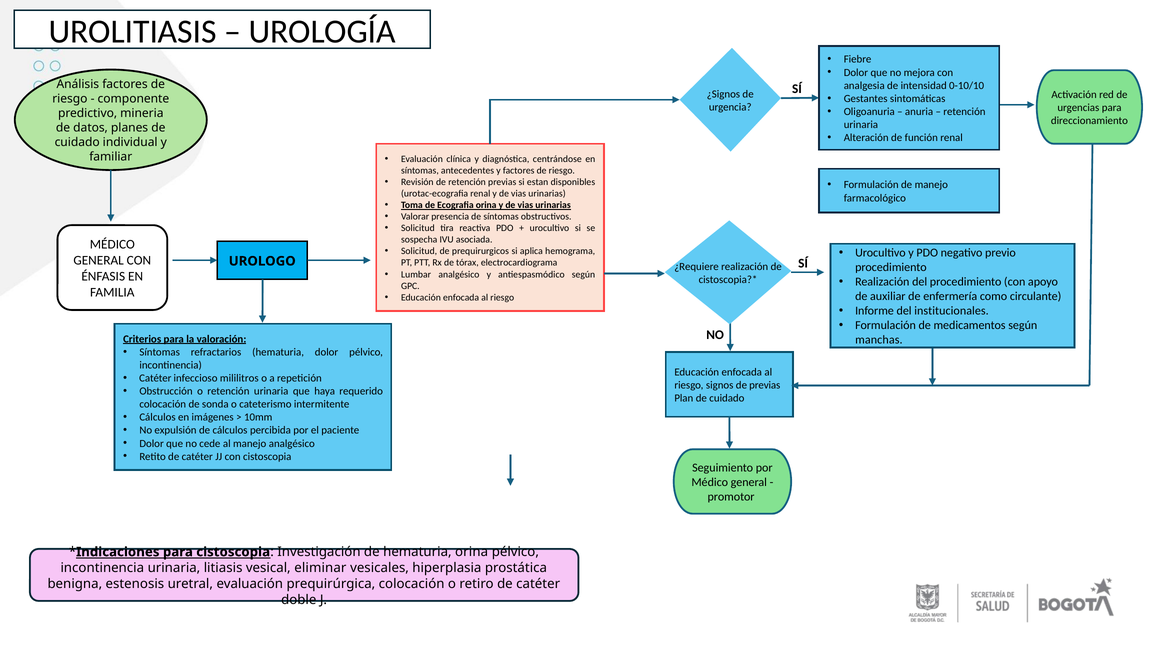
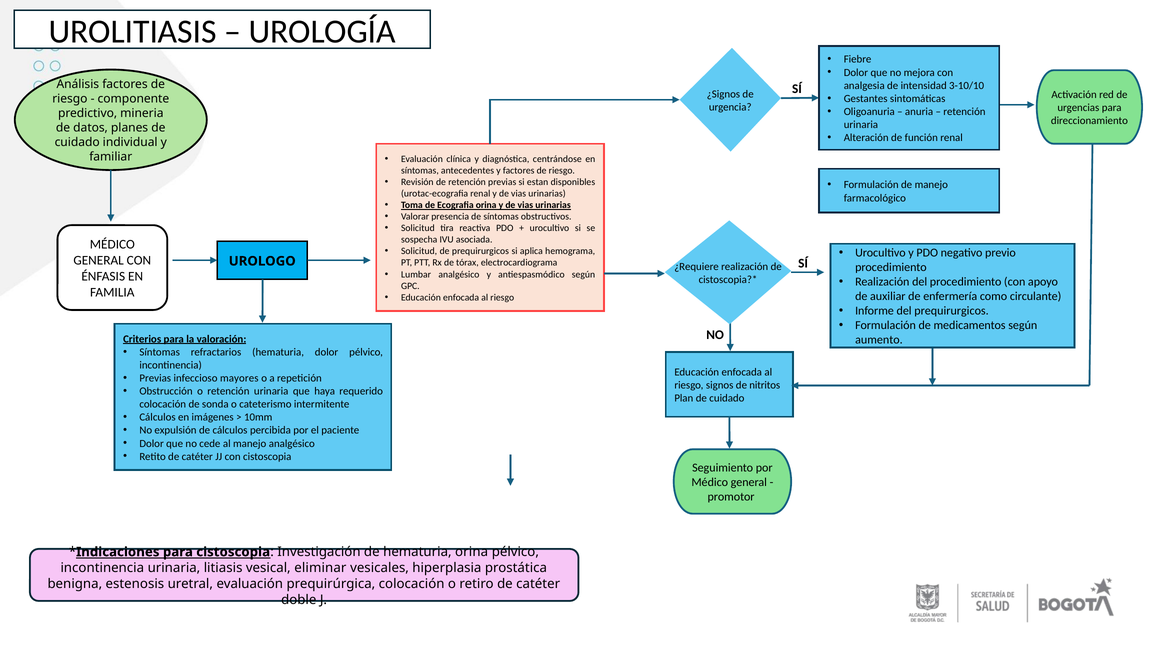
0-10/10: 0-10/10 -> 3-10/10 (967, 85)
del institucionales: institucionales -> prequirurgicos (952, 311)
manchas: manchas -> aumento (879, 340)
Catéter: Catéter -> Previas (155, 378)
mililitros: mililitros -> mayores (239, 378)
de previas: previas -> nitritos (765, 385)
